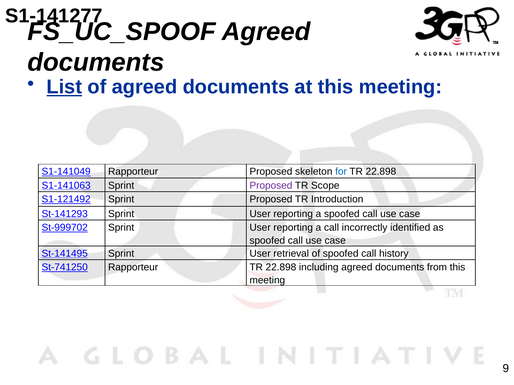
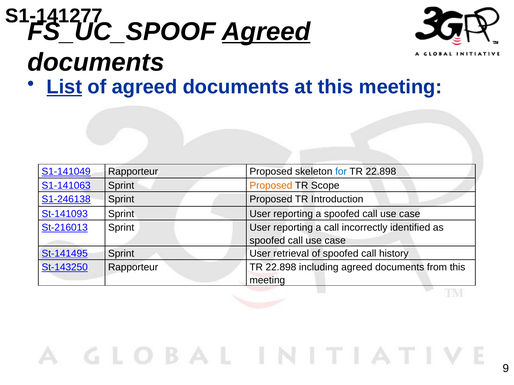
Agreed underline: none -> present (266, 32)
Proposed colour: purple -> orange (271, 186)
S1-121492: S1-121492 -> S1-246138 (66, 199)
St-141293: St-141293 -> St-141093 (65, 214)
St-999702: St-999702 -> St-216013 (65, 228)
St-741250: St-741250 -> St-143250 (65, 268)
